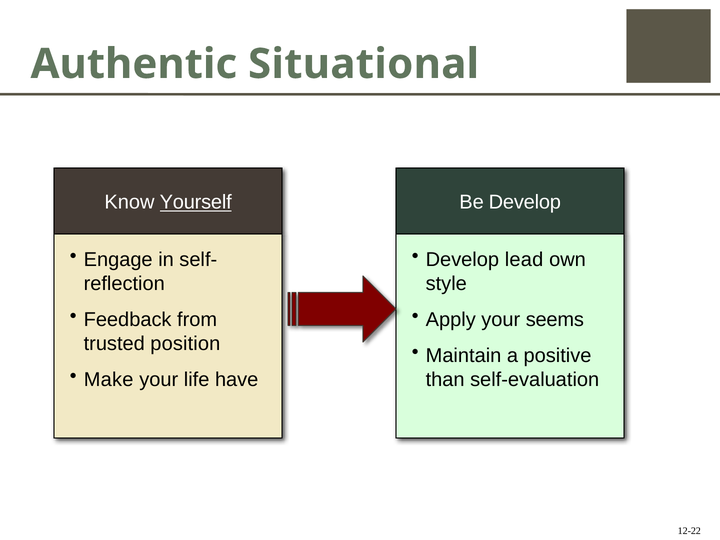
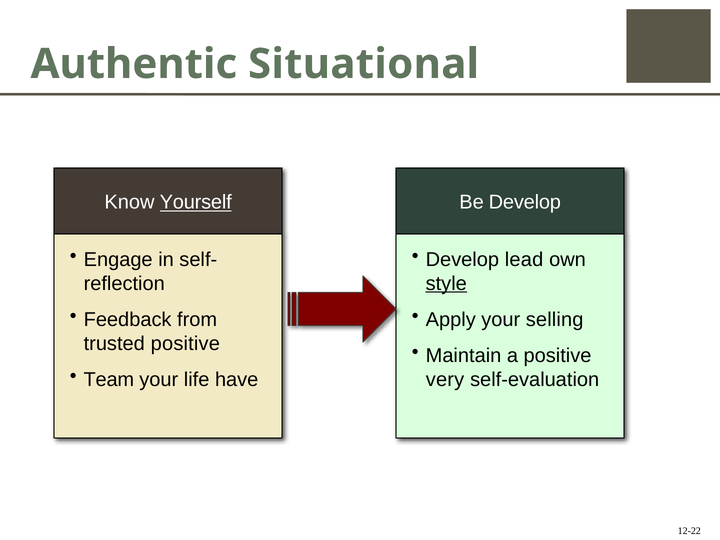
style underline: none -> present (446, 283)
seems: seems -> selling (555, 319)
trusted position: position -> positive (185, 343)
Make: Make -> Team (109, 379)
than: than -> very (445, 379)
